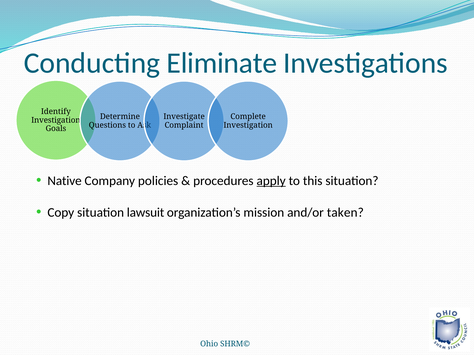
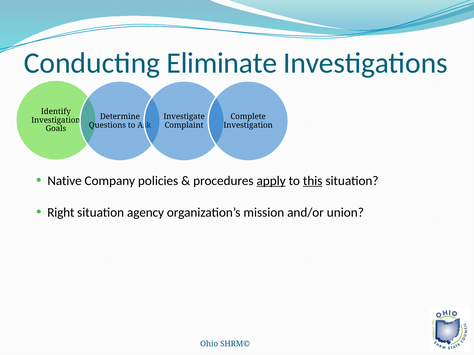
this underline: none -> present (313, 181)
Copy: Copy -> Right (61, 213)
lawsuit: lawsuit -> agency (146, 213)
taken: taken -> union (345, 213)
